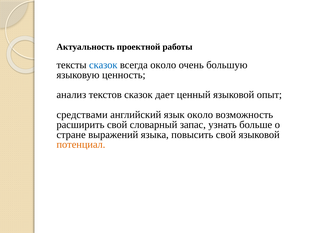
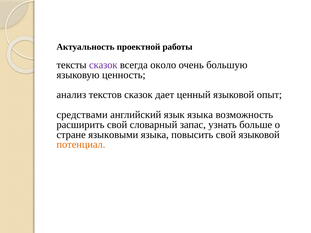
сказок colour: blue -> purple (103, 65)
язык около: около -> языка (200, 115)
выражений: выражений -> языковыми (113, 135)
